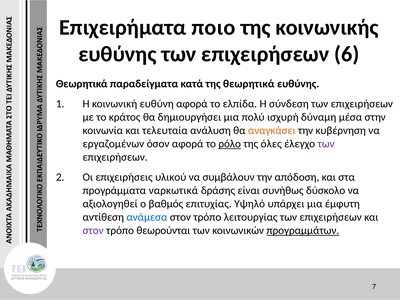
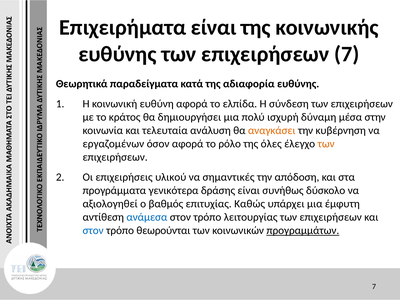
Επιχειρήματα ποιο: ποιο -> είναι (214, 28)
επιχειρήσεων 6: 6 -> 7 (347, 54)
της θεωρητικά: θεωρητικά -> αδιαφορία (249, 84)
ρόλο underline: present -> none (230, 144)
των colour: purple -> orange (326, 144)
συμβάλουν: συμβάλουν -> σημαντικές (229, 177)
ναρκωτικά: ναρκωτικά -> γενικότερα (174, 191)
Υψηλό: Υψηλό -> Καθώς (250, 204)
στον colour: purple -> blue (93, 231)
